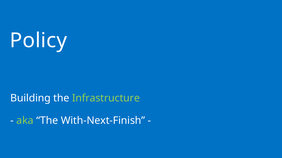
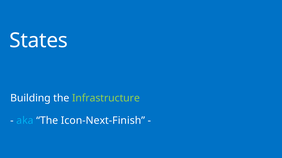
Policy: Policy -> States (39, 41)
aka colour: light green -> light blue (25, 121)
With-Next-Finish: With-Next-Finish -> Icon-Next-Finish (103, 121)
